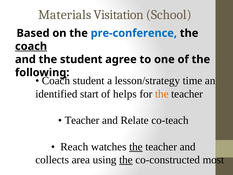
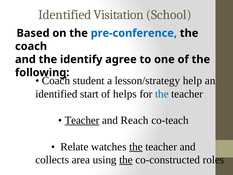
Materials: Materials -> Identified (65, 15)
coach underline: present -> none (31, 46)
the student: student -> identify (81, 59)
time: time -> help (192, 81)
the colour: orange -> blue (162, 94)
Teacher underline: none -> present (82, 120)
Relate: Relate -> Reach (135, 120)
Reach: Reach -> Relate (74, 147)
most: most -> roles (213, 160)
